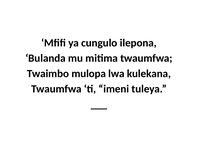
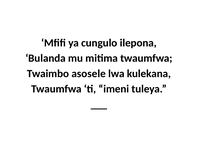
mulopa: mulopa -> asosele (89, 74)
